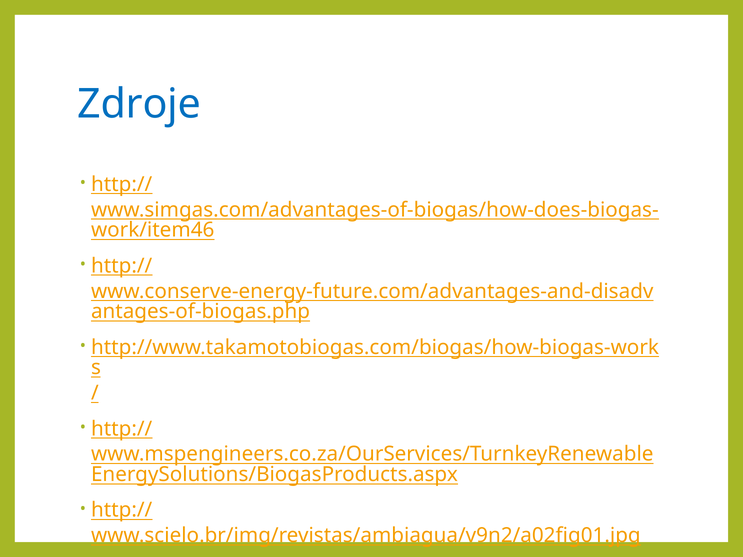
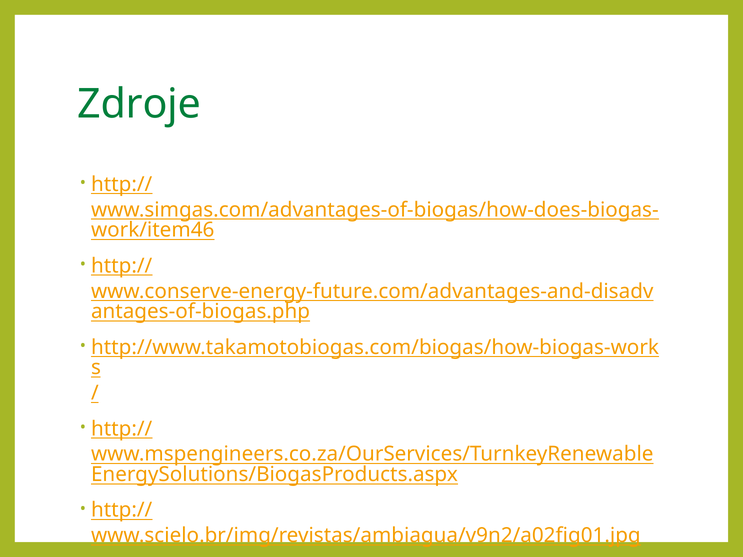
Zdroje colour: blue -> green (139, 104)
